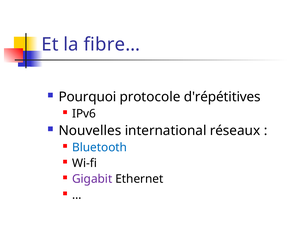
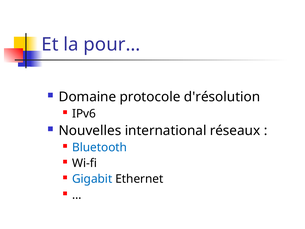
fibre…: fibre… -> pour… (112, 44)
Pourquoi: Pourquoi -> Domaine (87, 97)
d'répétitives: d'répétitives -> d'résolution (222, 97)
Gigabit colour: purple -> blue (92, 179)
